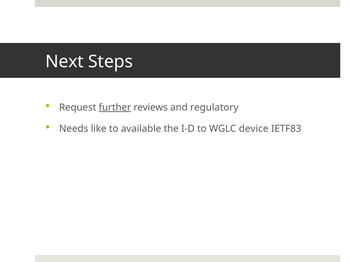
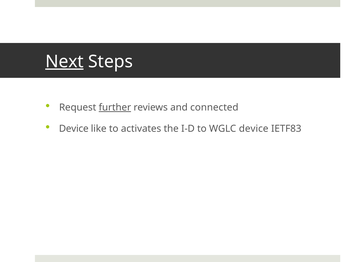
Next underline: none -> present (65, 62)
regulatory: regulatory -> connected (214, 107)
Needs: Needs -> Device (74, 129)
available: available -> activates (141, 129)
